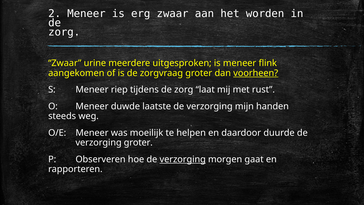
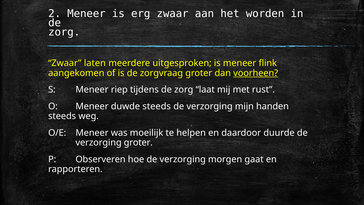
urine: urine -> laten (95, 63)
duwde laatste: laatste -> steeds (157, 106)
verzorging underline: present -> none (183, 159)
